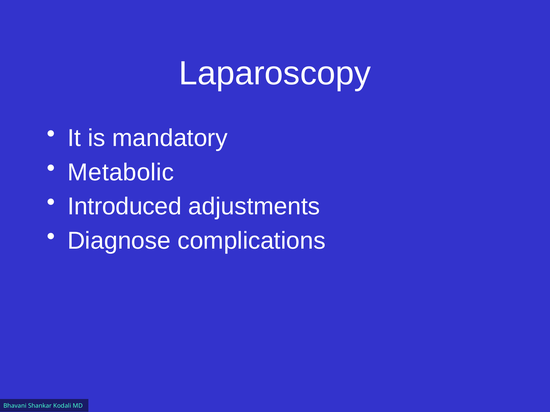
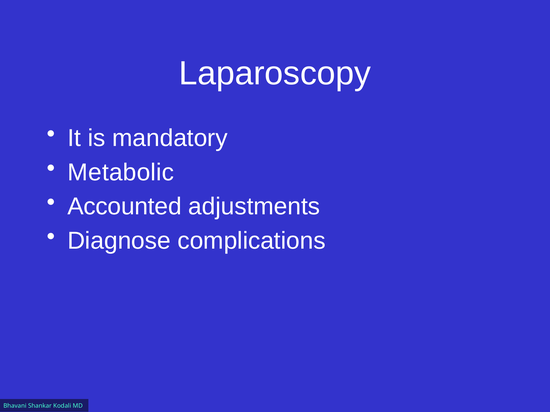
Introduced: Introduced -> Accounted (125, 207)
